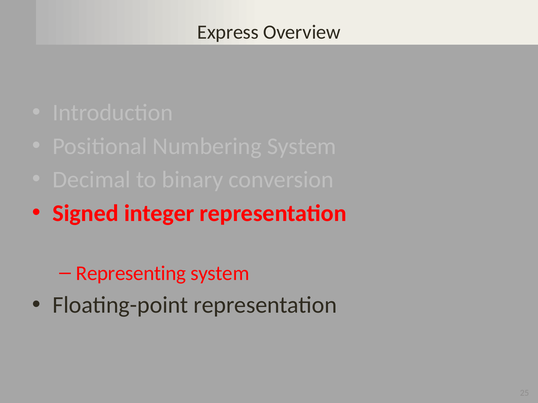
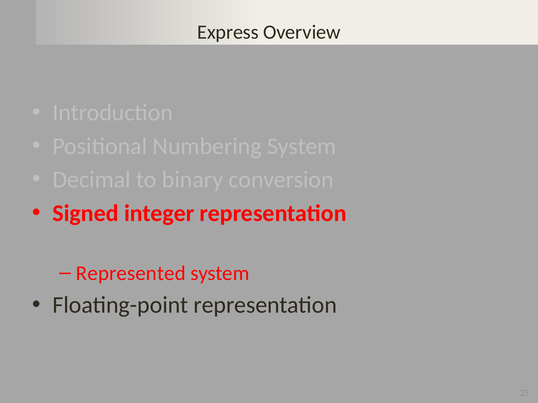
Representing: Representing -> Represented (131, 274)
